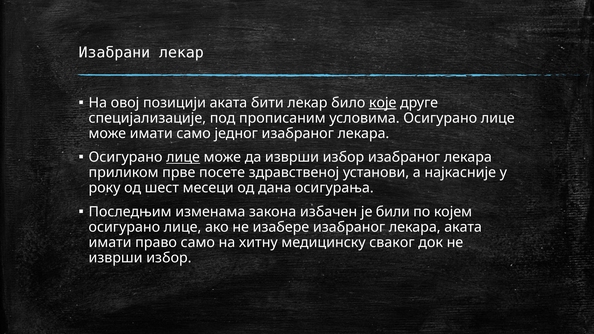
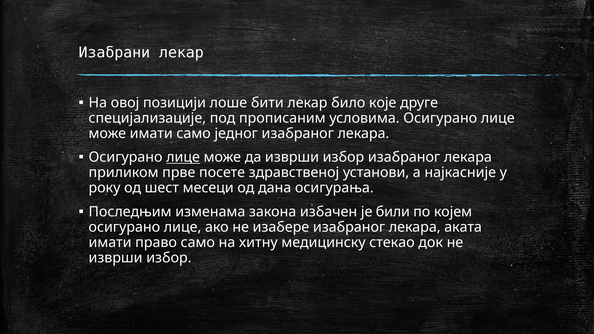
позицији аката: аката -> лоше (228, 103)
које underline: present -> none (383, 103)
сваког: сваког -> стекао (392, 243)
